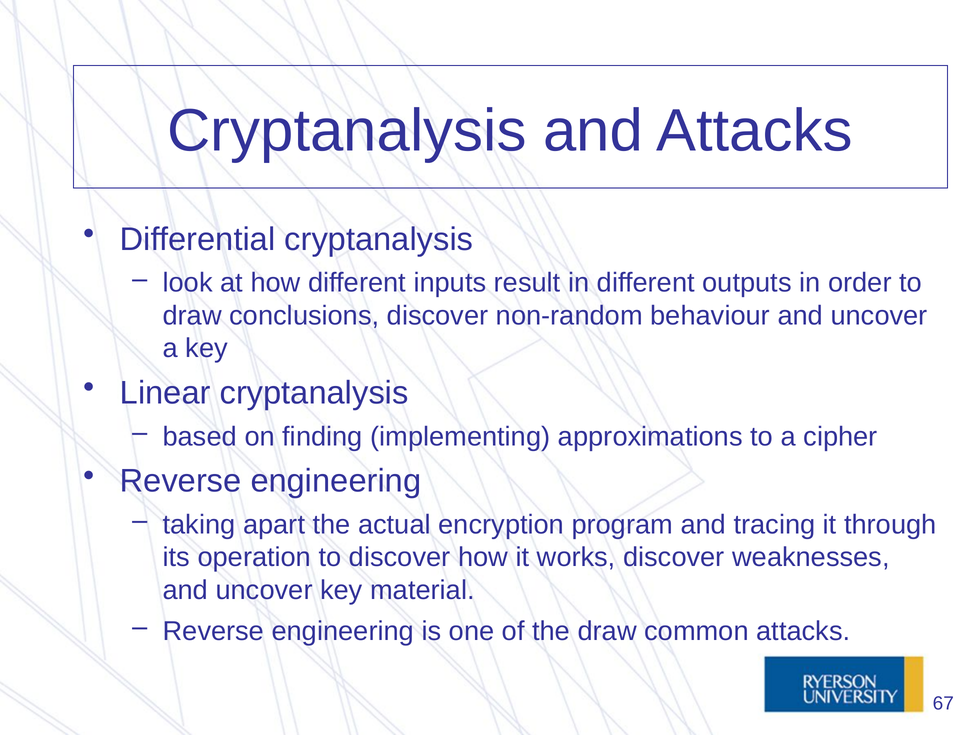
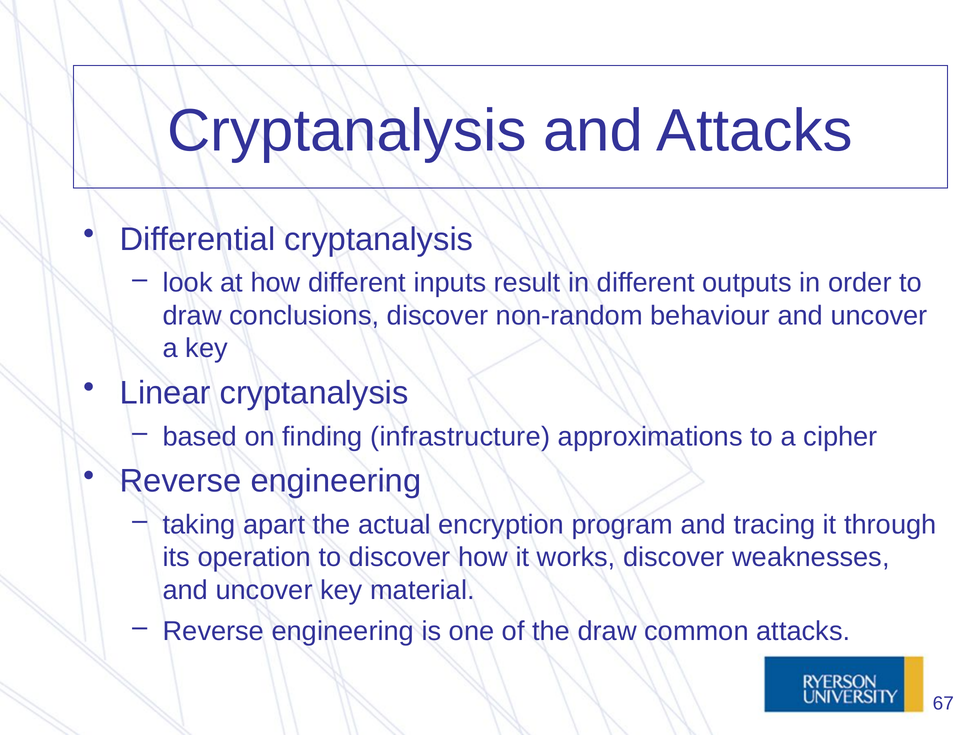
implementing: implementing -> infrastructure (460, 437)
